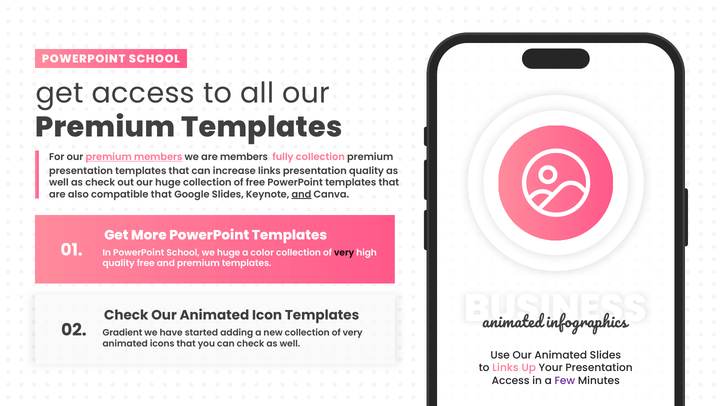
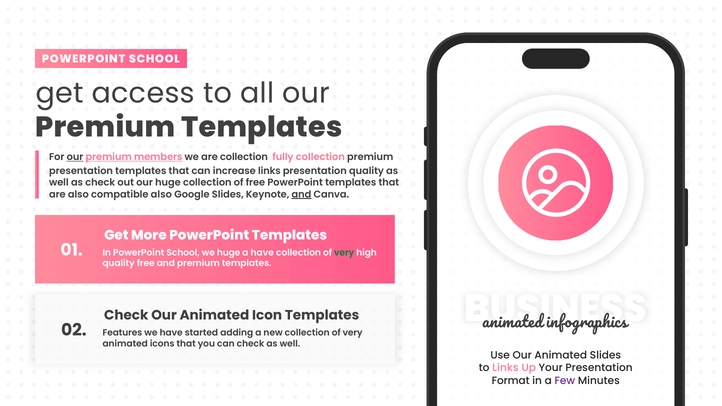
our underline: none -> present (75, 157)
are members: members -> collection (244, 157)
compatible that: that -> also (161, 194)
a color: color -> have (262, 253)
very colour: black -> green (344, 253)
Gradient: Gradient -> Features (122, 333)
Access: Access -> Format (511, 381)
